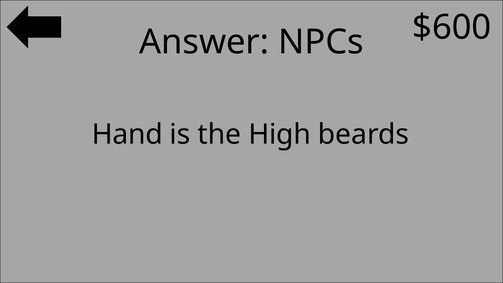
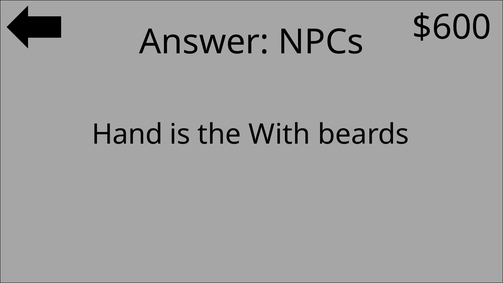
High: High -> With (280, 134)
